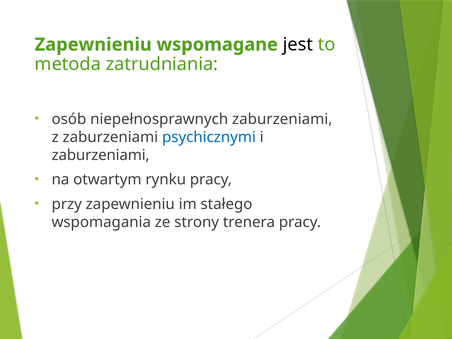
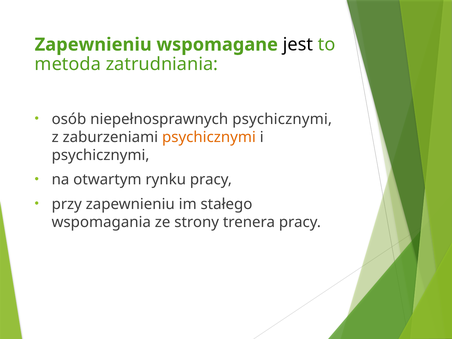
niepełnosprawnych zaburzeniami: zaburzeniami -> psychicznymi (282, 119)
psychicznymi colour: blue -> orange (209, 137)
zaburzeniami: zaburzeniami -> psychicznymi (101, 155)
